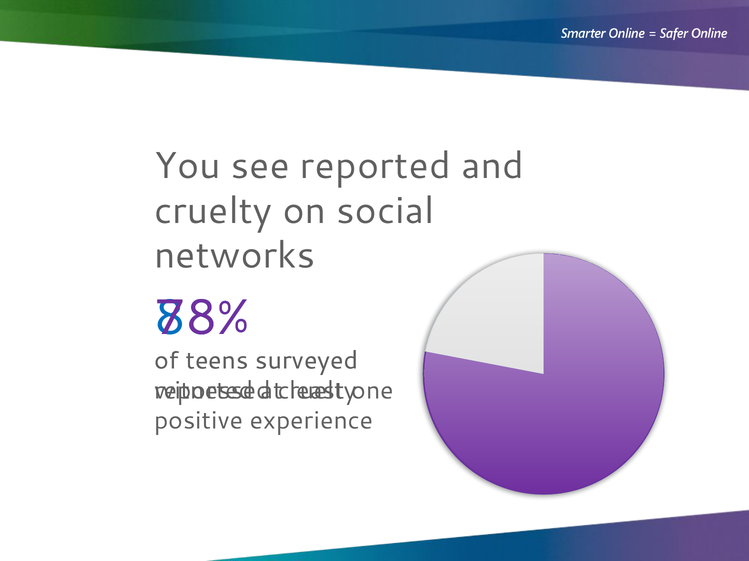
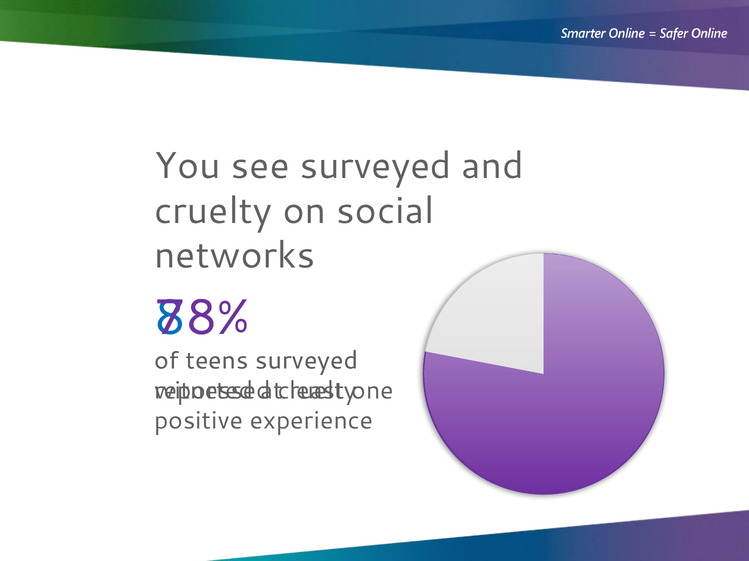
see reported: reported -> surveyed (376, 166)
